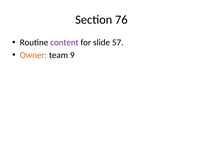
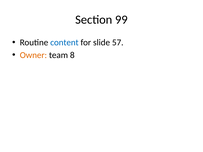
76: 76 -> 99 (121, 20)
content colour: purple -> blue (64, 43)
9: 9 -> 8 (72, 55)
